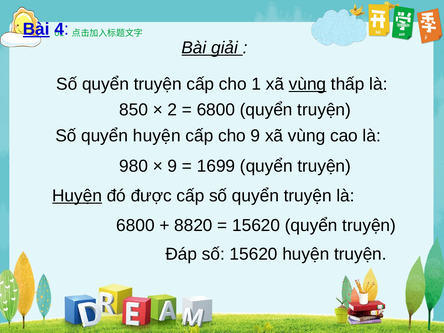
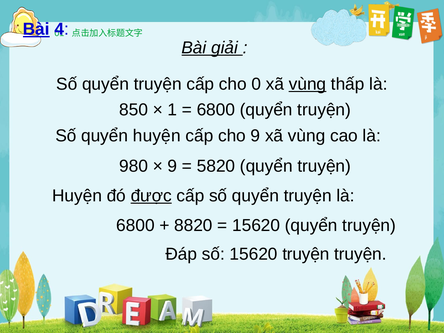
1: 1 -> 0 (256, 84)
2: 2 -> 1 (172, 110)
1699: 1699 -> 5820 (216, 166)
Huyện underline: present -> none (77, 196)
được underline: none -> present (151, 196)
15620 huyện: huyện -> truyện (306, 254)
